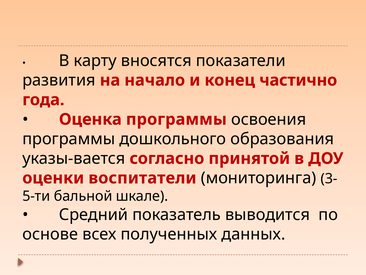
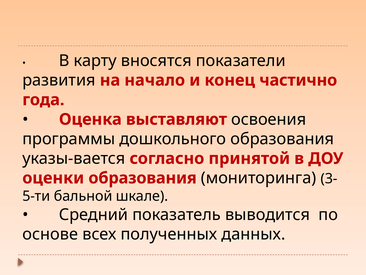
Оценка программы: программы -> выставляют (176, 119)
оценки воспитатели: воспитатели -> образования (143, 178)
